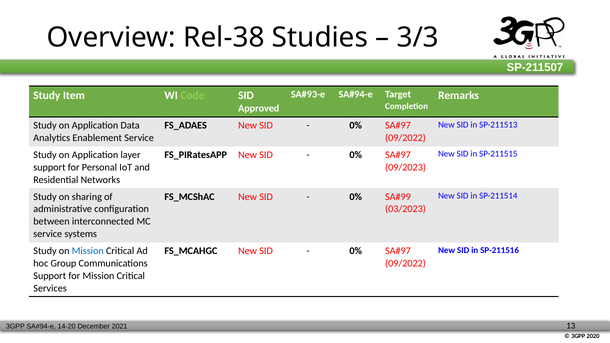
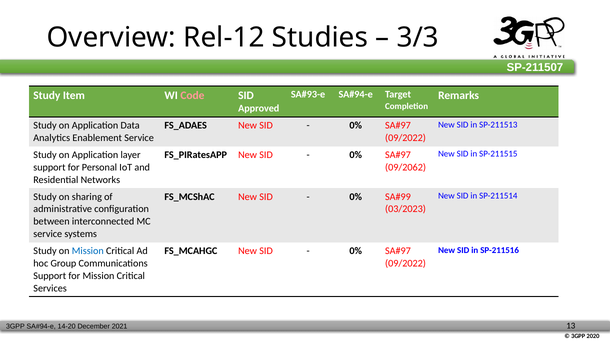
Rel-38: Rel-38 -> Rel-12 (224, 38)
Code colour: light green -> pink (192, 95)
09/2023: 09/2023 -> 09/2062 (406, 167)
